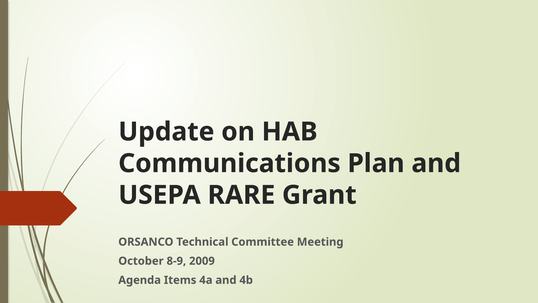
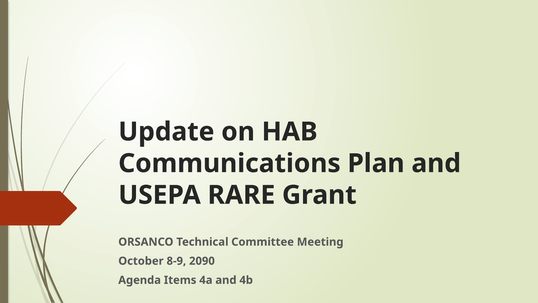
2009: 2009 -> 2090 (202, 261)
